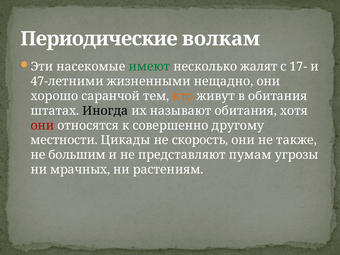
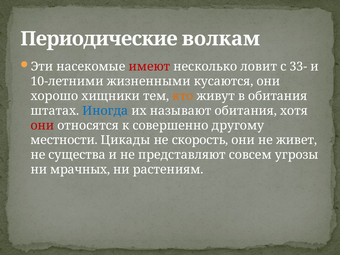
имеют colour: green -> red (149, 67)
жалят: жалят -> ловит (259, 67)
17-: 17- -> 33- (298, 67)
47-летними: 47-летними -> 10-летними (67, 81)
нещадно: нещадно -> кусаются (224, 81)
саранчой: саранчой -> хищники (111, 96)
Иногда colour: black -> blue (105, 111)
также: также -> живет (297, 140)
большим: большим -> существа (77, 155)
пумам: пумам -> совсем (250, 155)
